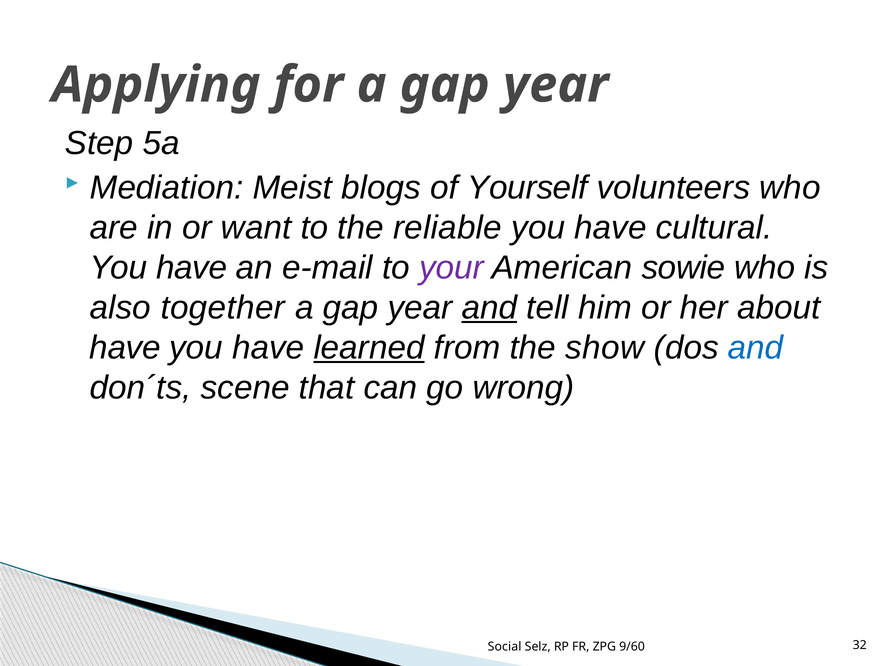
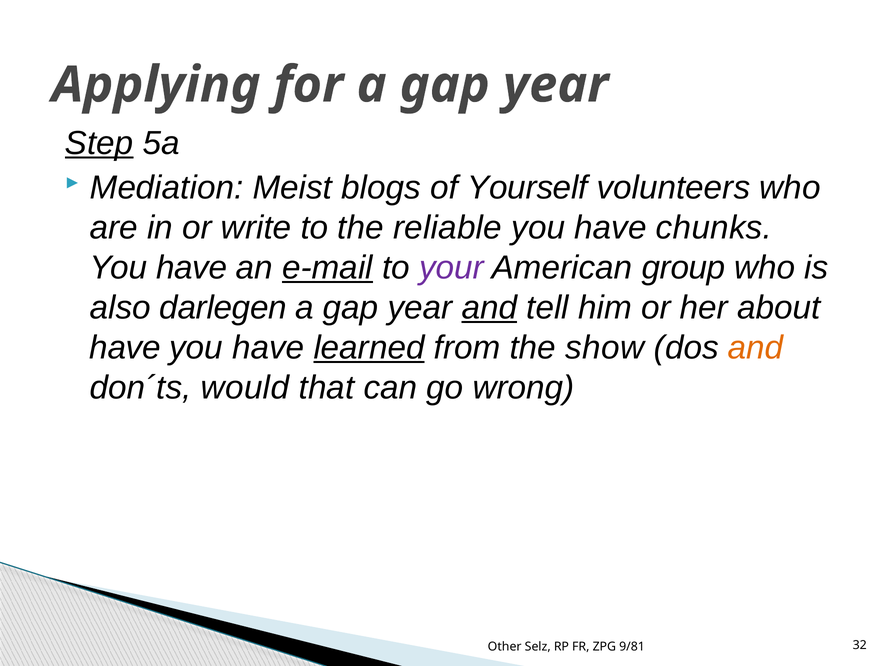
Step underline: none -> present (99, 143)
want: want -> write (256, 228)
cultural: cultural -> chunks (714, 228)
e-mail underline: none -> present (327, 268)
sowie: sowie -> group (683, 268)
together: together -> darlegen (223, 308)
and colour: blue -> orange (756, 348)
scene: scene -> would (245, 388)
Social: Social -> Other (505, 647)
9/60: 9/60 -> 9/81 (632, 647)
